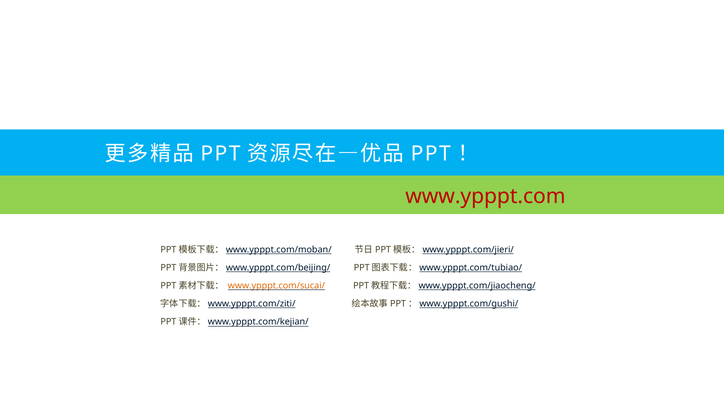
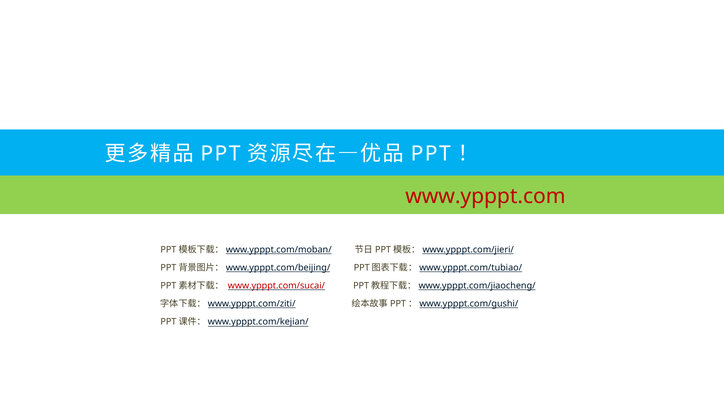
www.ypppt.com/sucai/ colour: orange -> red (276, 286)
